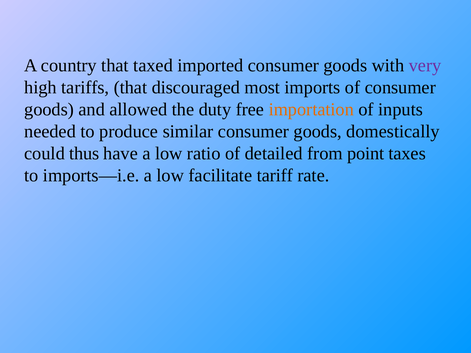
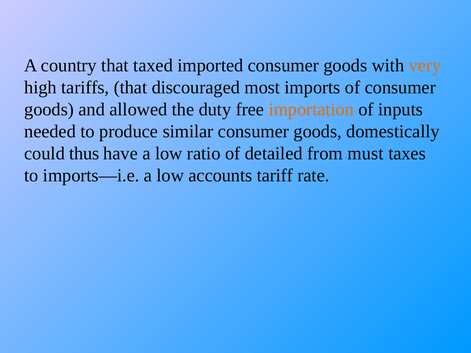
very colour: purple -> orange (425, 66)
point: point -> must (365, 154)
facilitate: facilitate -> accounts (220, 176)
